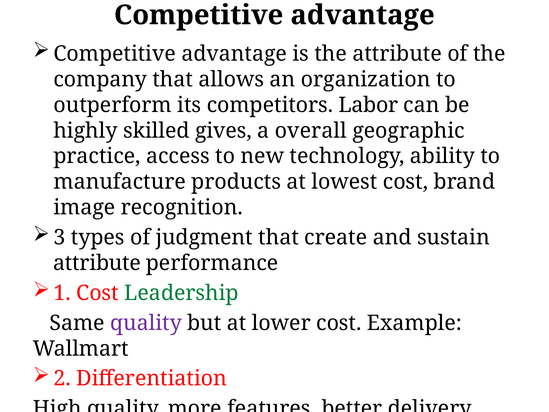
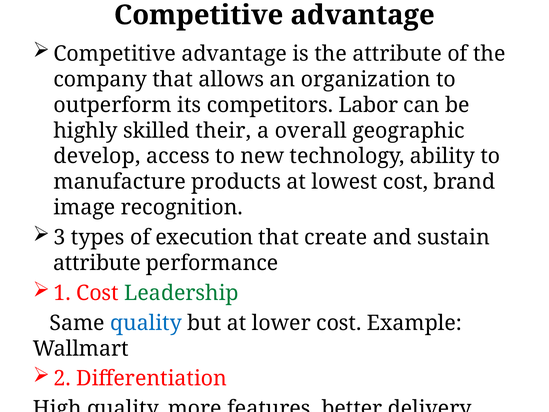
gives: gives -> their (223, 131)
practice: practice -> develop (97, 156)
judgment: judgment -> execution (204, 237)
quality colour: purple -> blue (146, 323)
